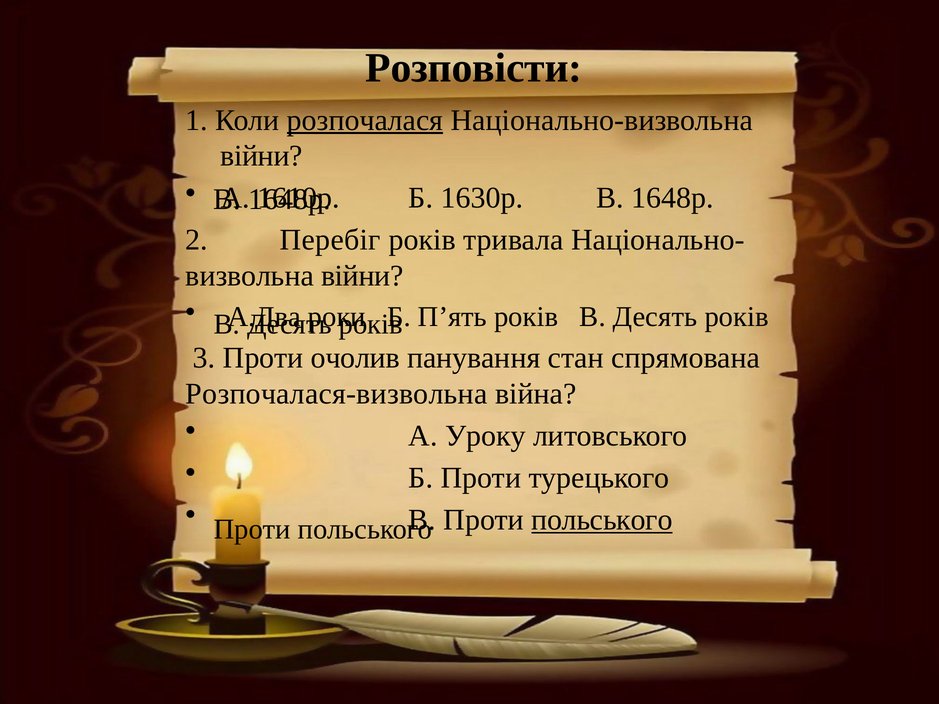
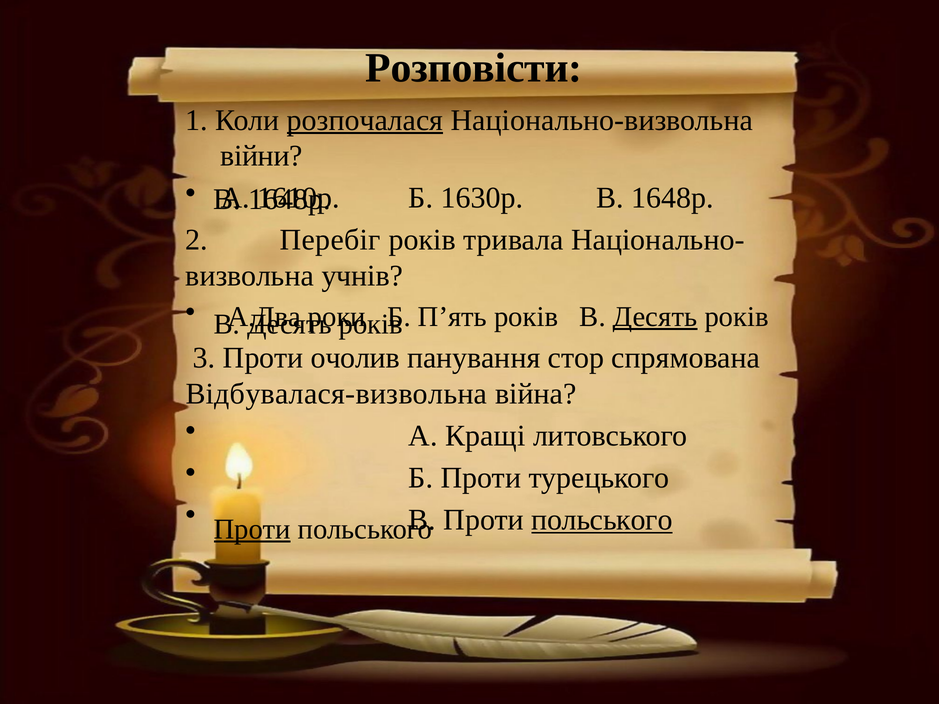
війни: війни -> учнів (362, 276)
Десять underline: none -> present (655, 317)
стан: стан -> стор (576, 358)
Розпочалася-визвольна: Розпочалася-визвольна -> Відбувалася-визвольна (336, 394)
Уроку: Уроку -> Кращі (485, 436)
Проти underline: none -> present (252, 529)
